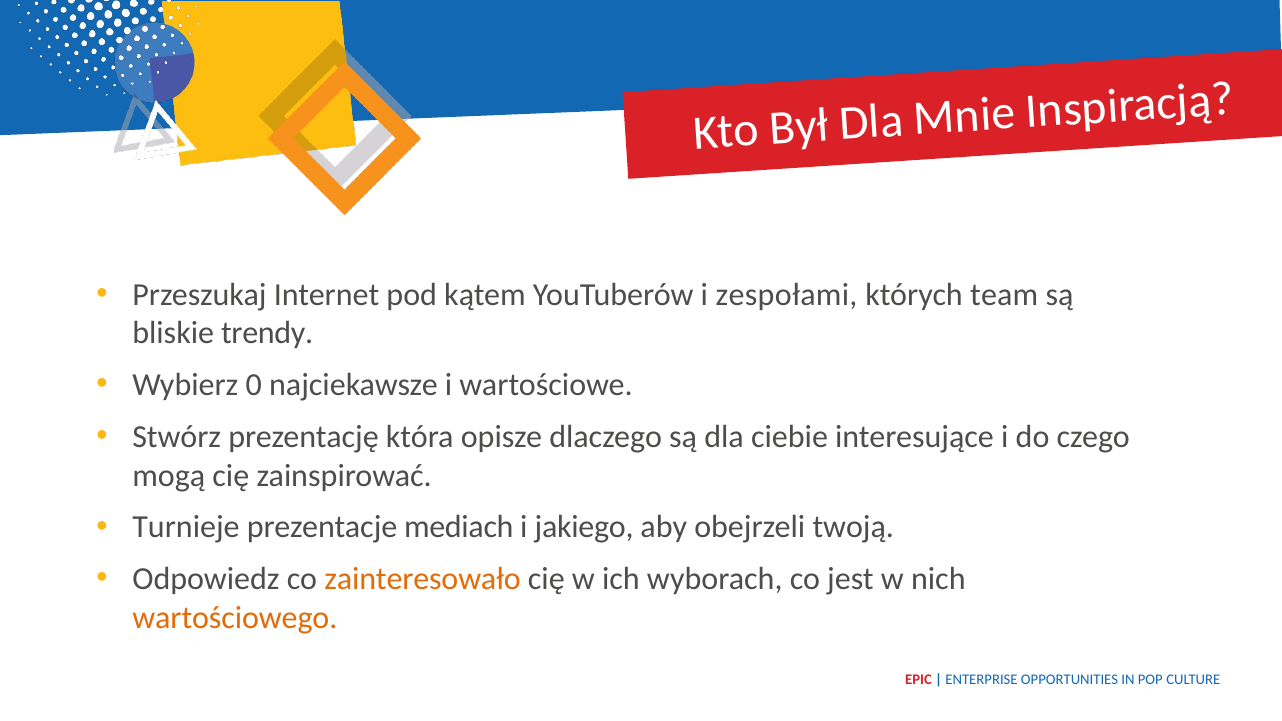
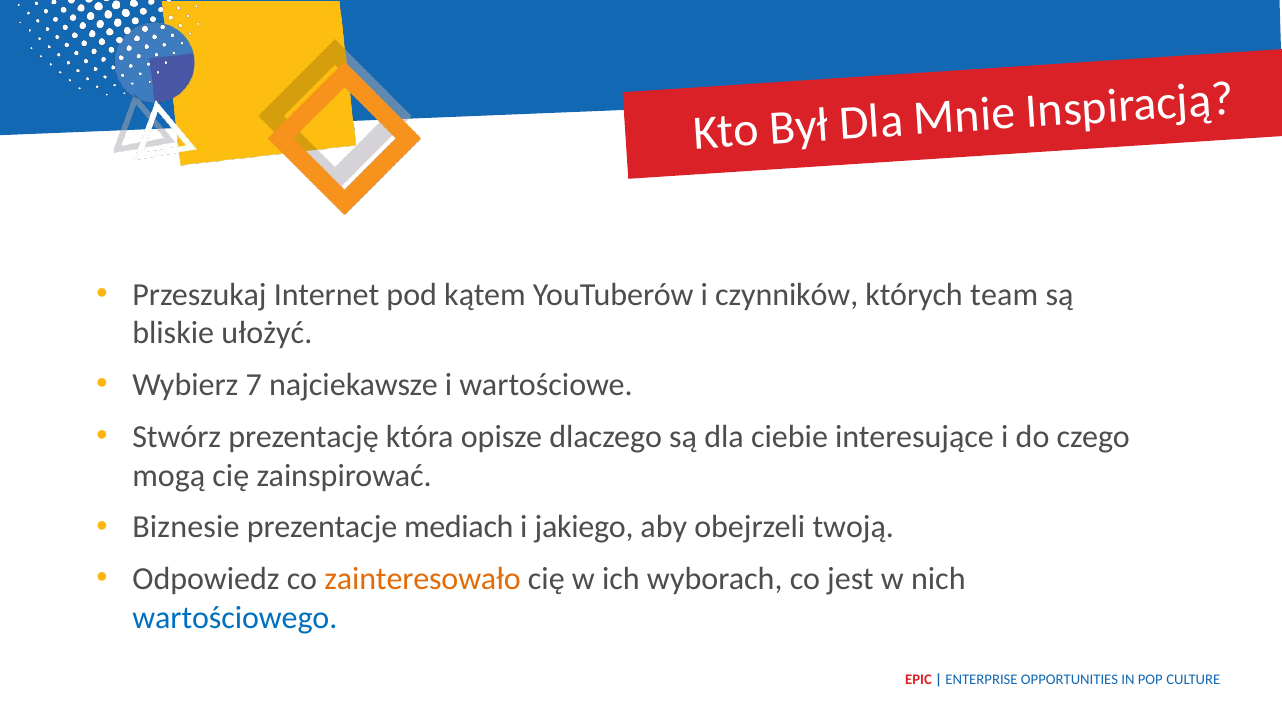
zespołami: zespołami -> czynników (787, 295)
trendy: trendy -> ułożyć (267, 333)
0: 0 -> 7 (254, 385)
Turnieje: Turnieje -> Biznesie (186, 527)
wartościowego colour: orange -> blue (235, 618)
